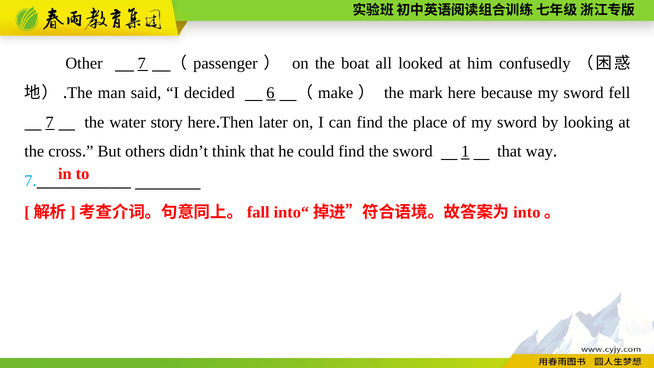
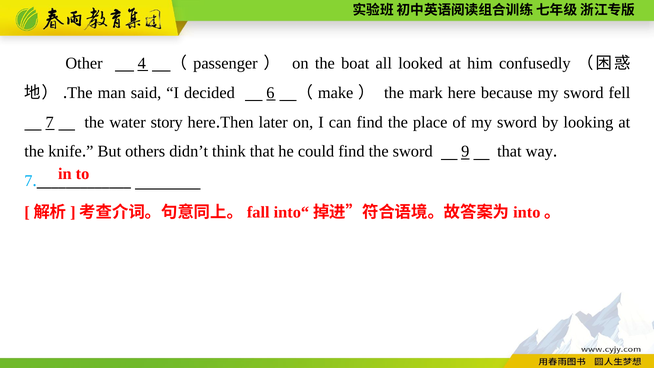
Other 7: 7 -> 4 (142, 63)
cross: cross -> knife (65, 152)
1: 1 -> 9 (465, 152)
